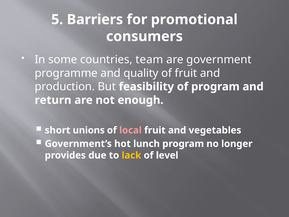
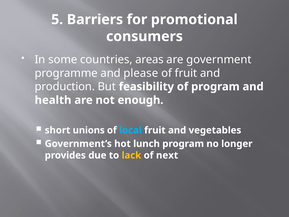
team: team -> areas (149, 60)
quality: quality -> please (141, 73)
return: return -> health (53, 100)
local colour: pink -> light blue (130, 130)
level: level -> next (167, 155)
